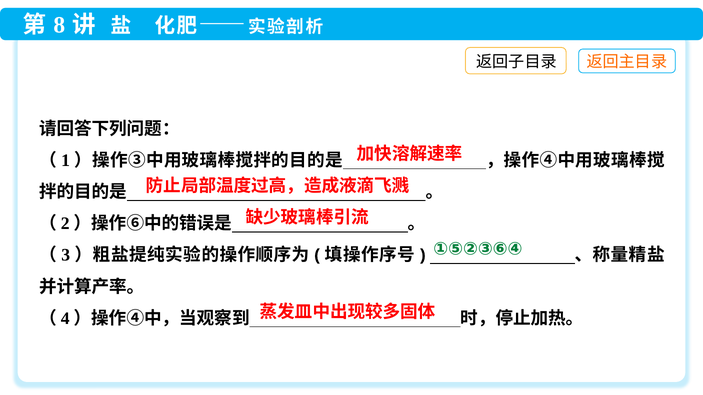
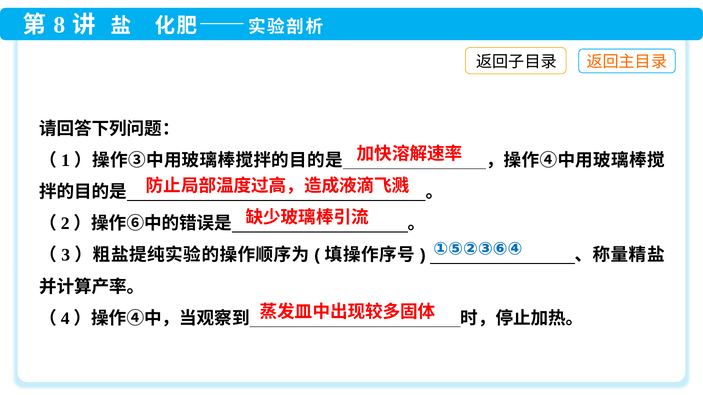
①⑤②③⑥④ colour: green -> blue (478, 249)
